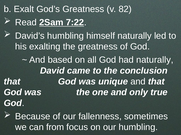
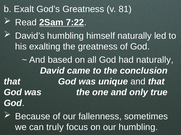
82: 82 -> 81 (125, 9)
from: from -> truly (55, 128)
